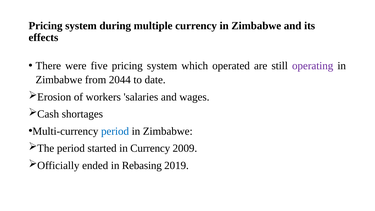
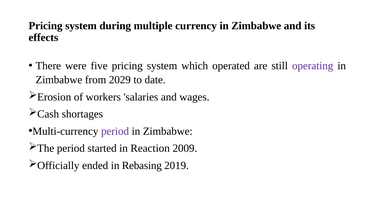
2044: 2044 -> 2029 (120, 80)
period colour: blue -> purple (115, 131)
in Currency: Currency -> Reaction (150, 148)
